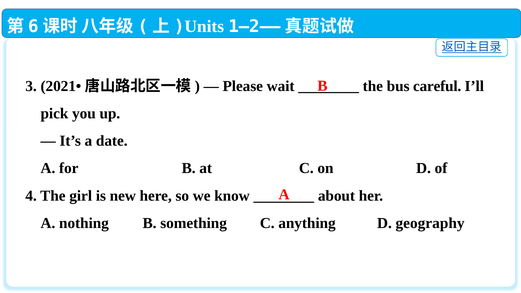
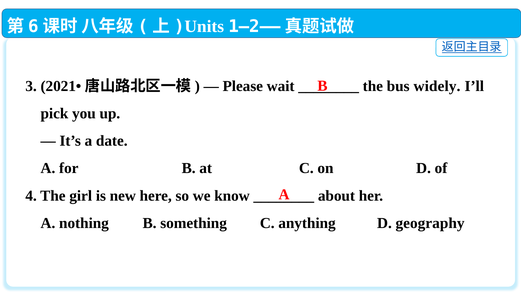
careful: careful -> widely (437, 86)
